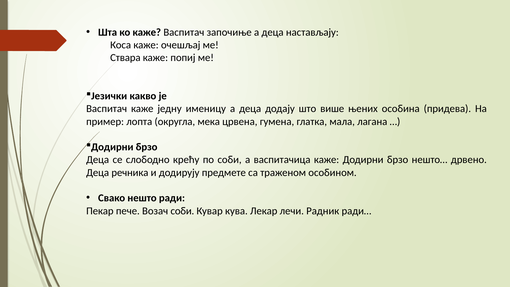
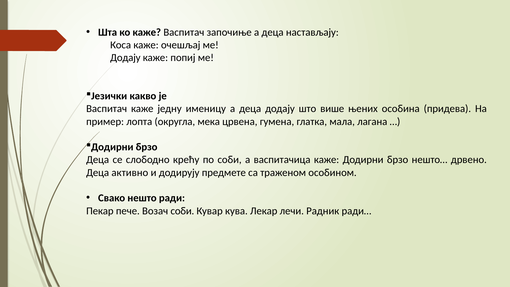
Ствара: Ствара -> Додају (125, 58)
речника: речника -> активно (130, 172)
